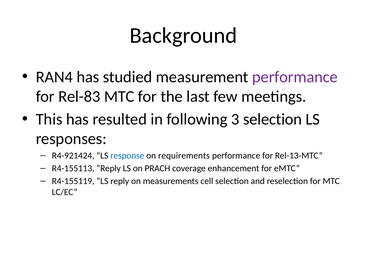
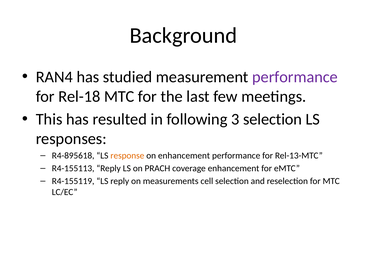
Rel-83: Rel-83 -> Rel-18 (79, 97)
R4-921424: R4-921424 -> R4-895618 (73, 156)
response colour: blue -> orange (127, 156)
on requirements: requirements -> enhancement (184, 156)
